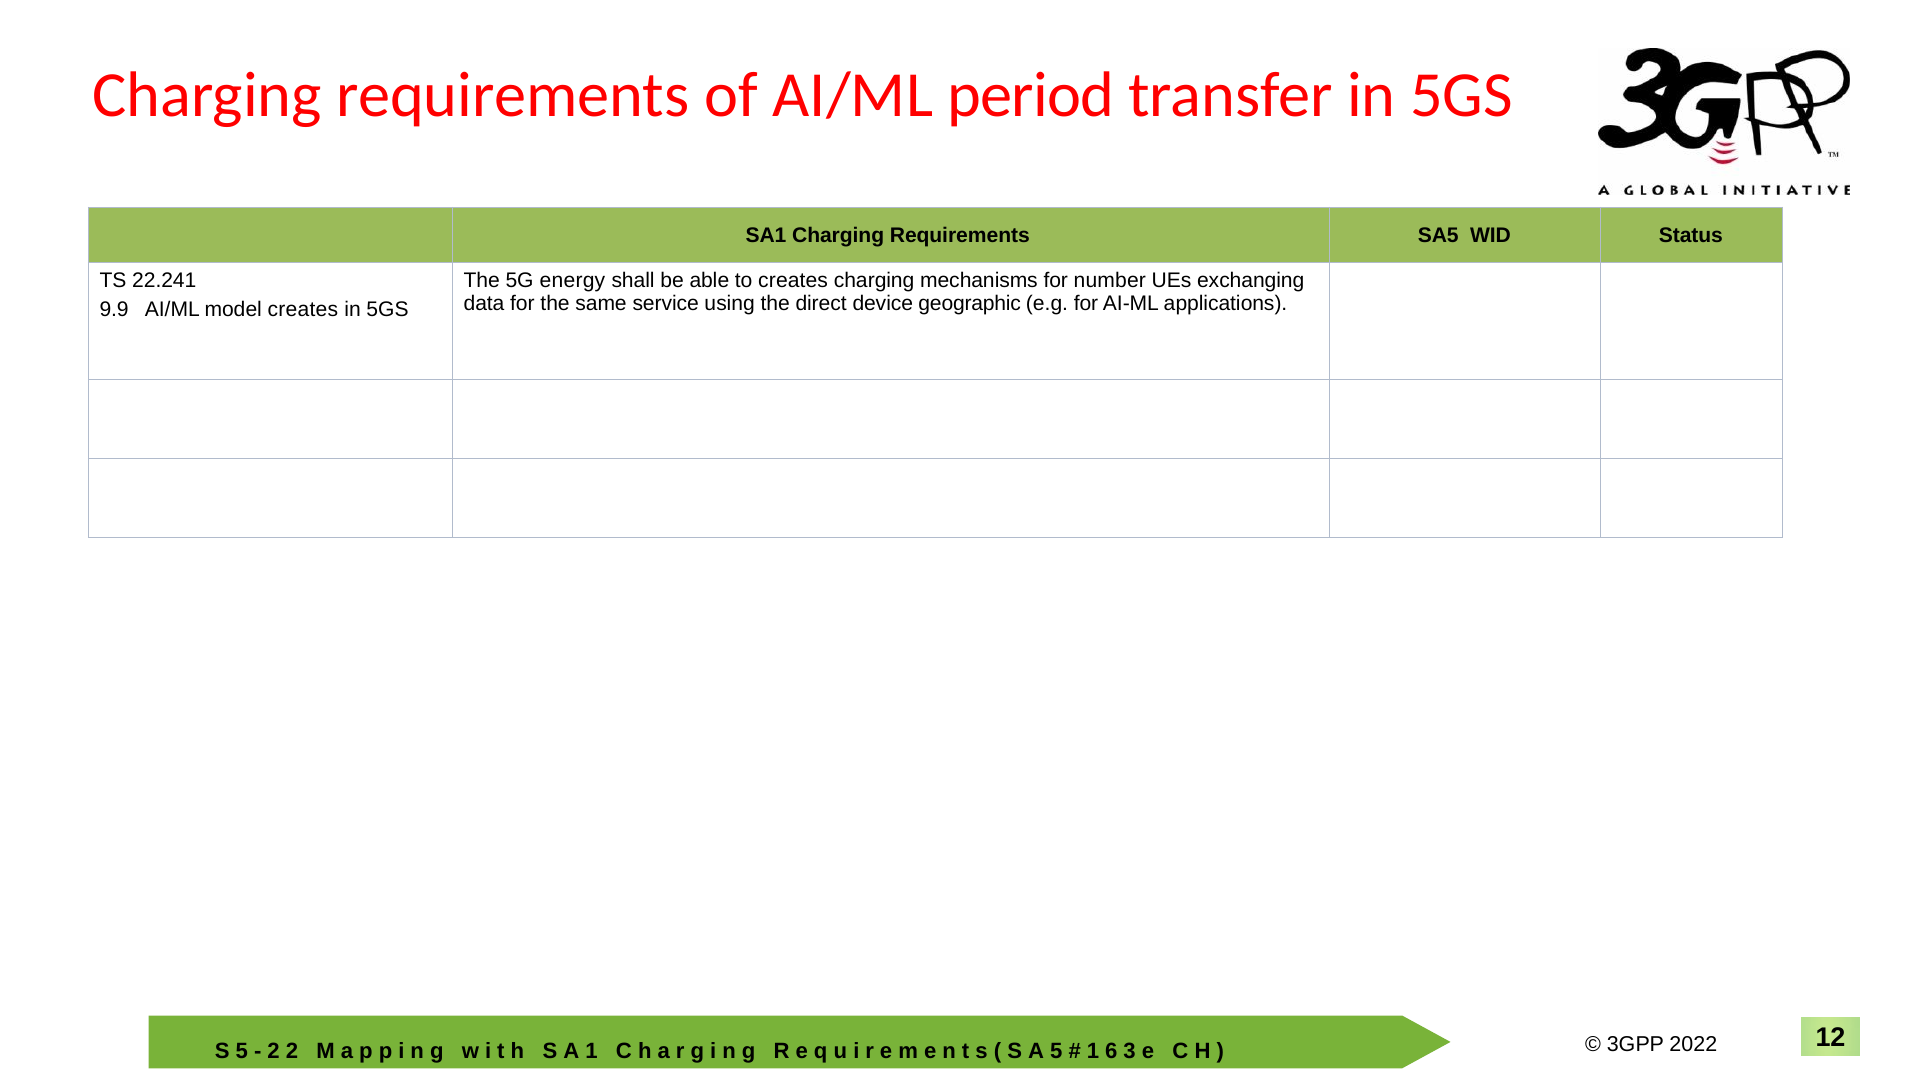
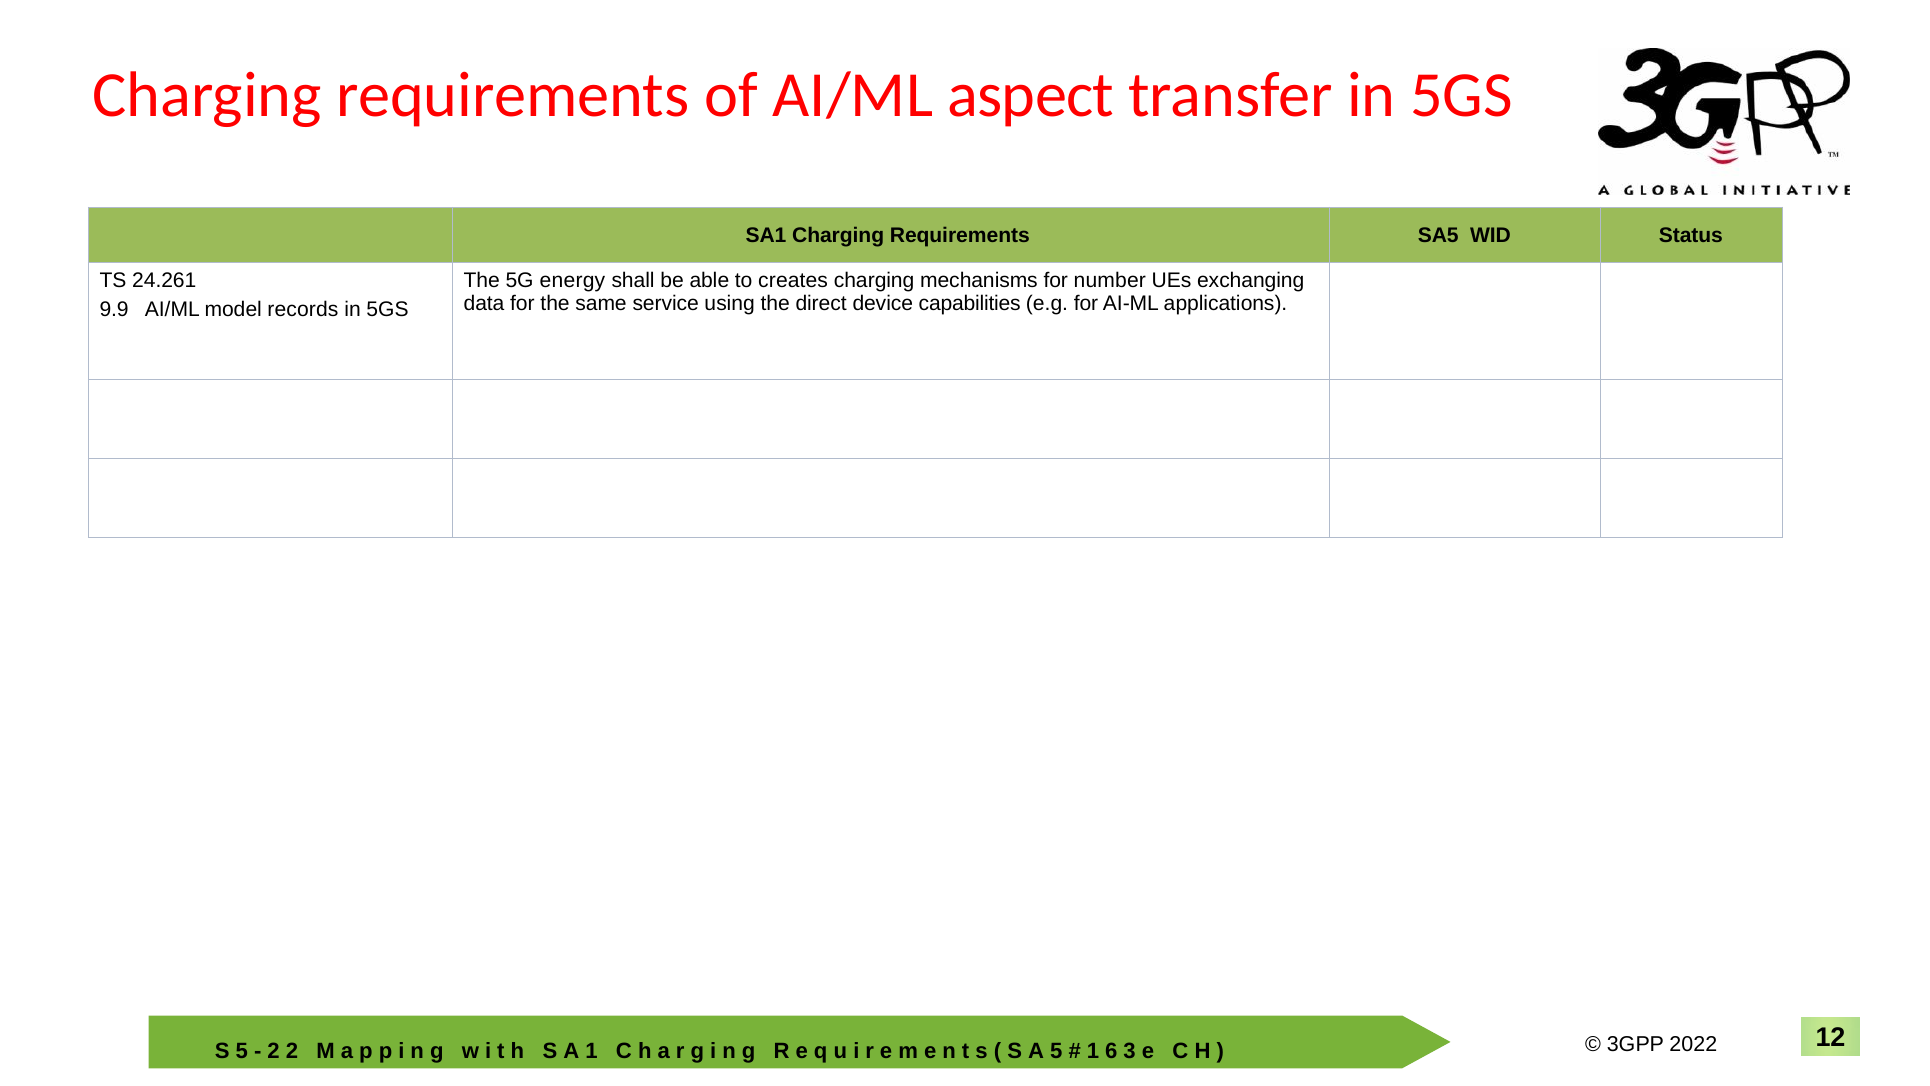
period: period -> aspect (1031, 95)
22.241: 22.241 -> 24.261 (164, 280)
geographic: geographic -> capabilities (970, 304)
model creates: creates -> records (303, 310)
